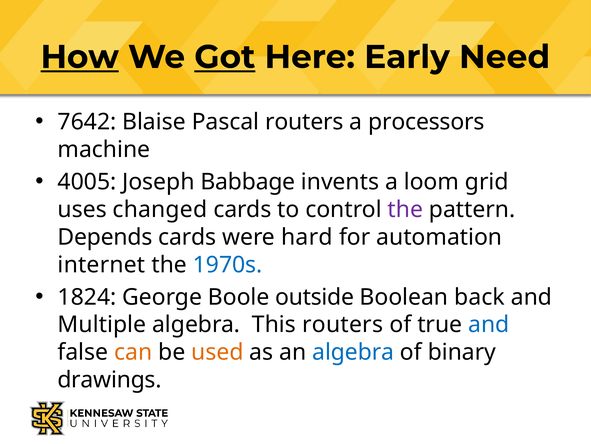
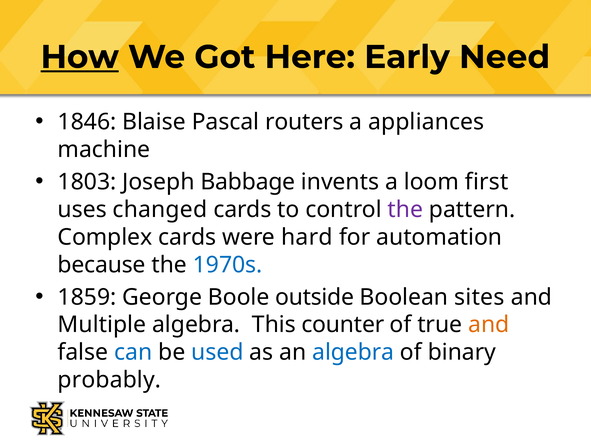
Got underline: present -> none (225, 57)
7642: 7642 -> 1846 (87, 122)
processors: processors -> appliances (426, 122)
4005: 4005 -> 1803 (87, 182)
grid: grid -> first (487, 182)
Depends: Depends -> Complex (105, 237)
internet: internet -> because (102, 264)
1824: 1824 -> 1859 (87, 297)
back: back -> sites (479, 297)
This routers: routers -> counter (343, 324)
and colour: blue -> orange (489, 324)
can colour: orange -> blue (133, 352)
used colour: orange -> blue (217, 352)
drawings: drawings -> probably (109, 379)
